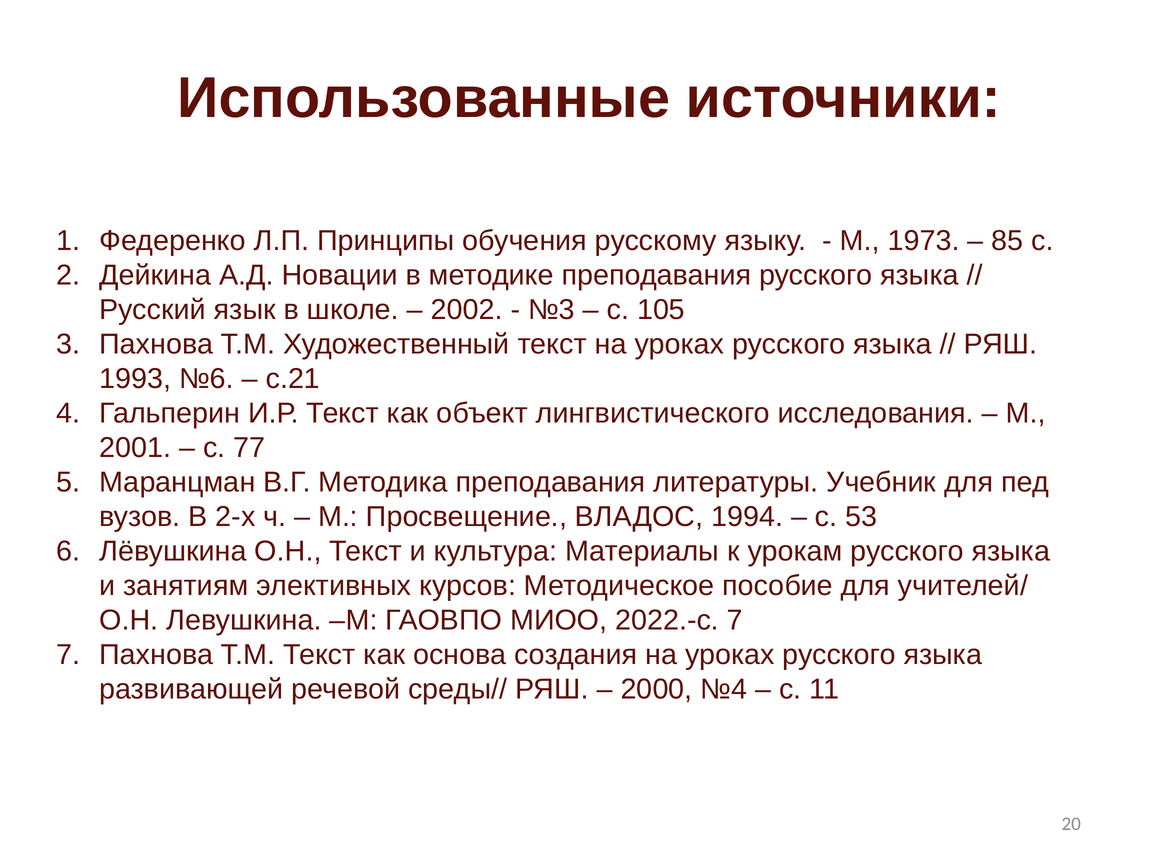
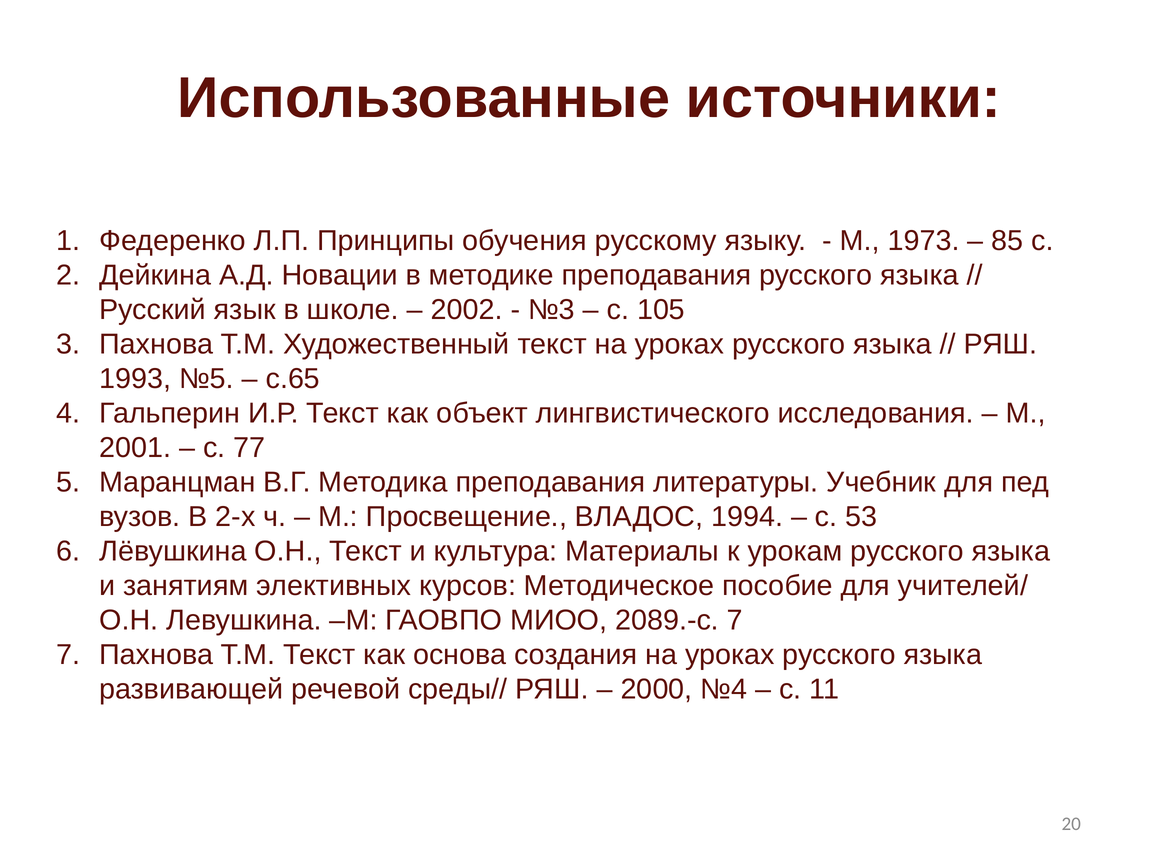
№6: №6 -> №5 (207, 379)
с.21: с.21 -> с.65 (293, 379)
2022.-с: 2022.-с -> 2089.-с (667, 620)
